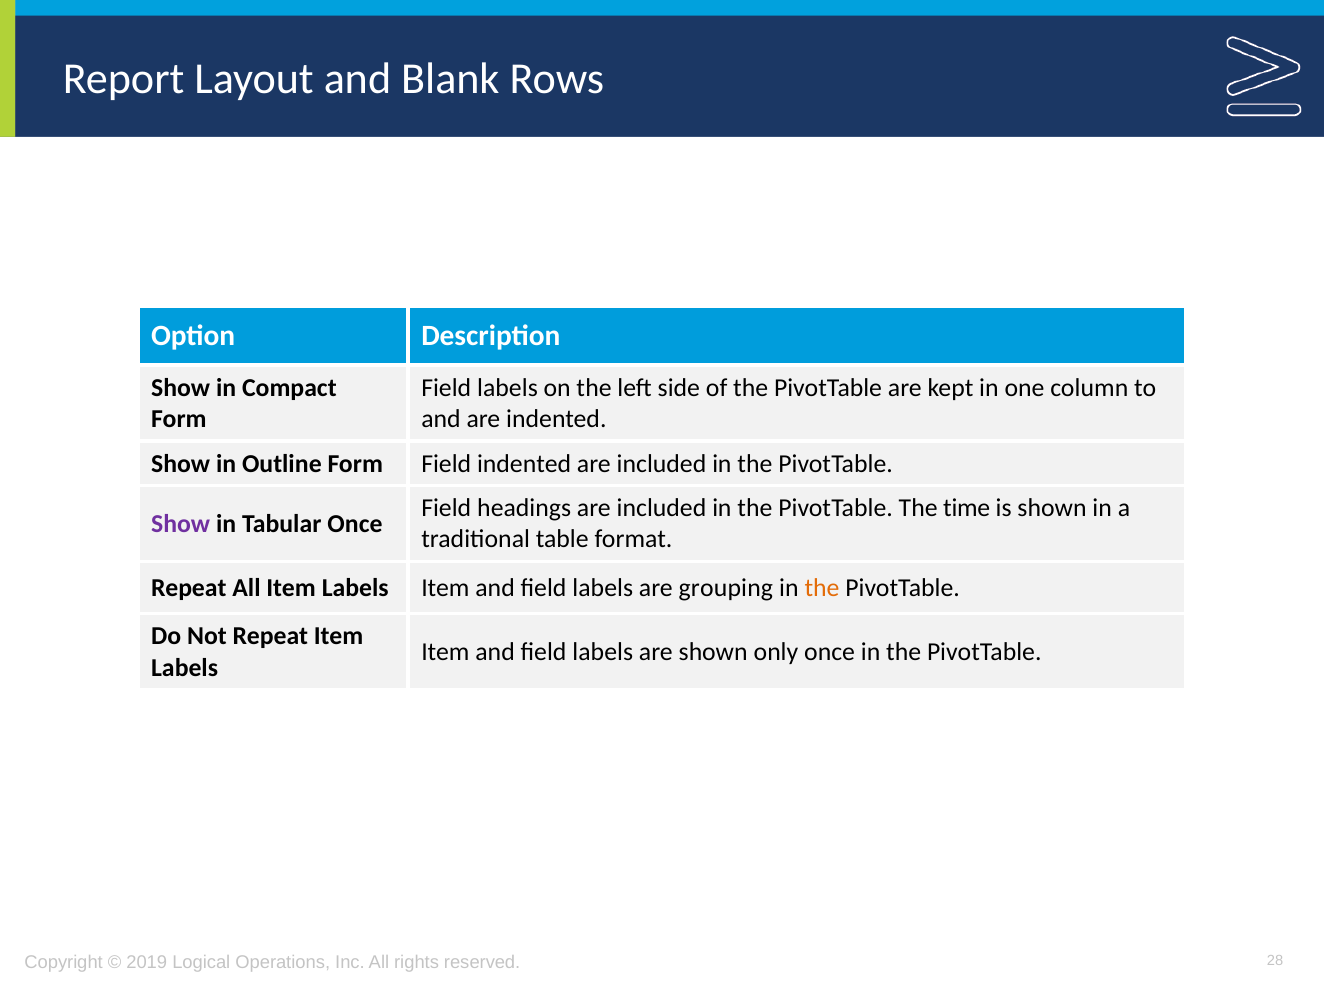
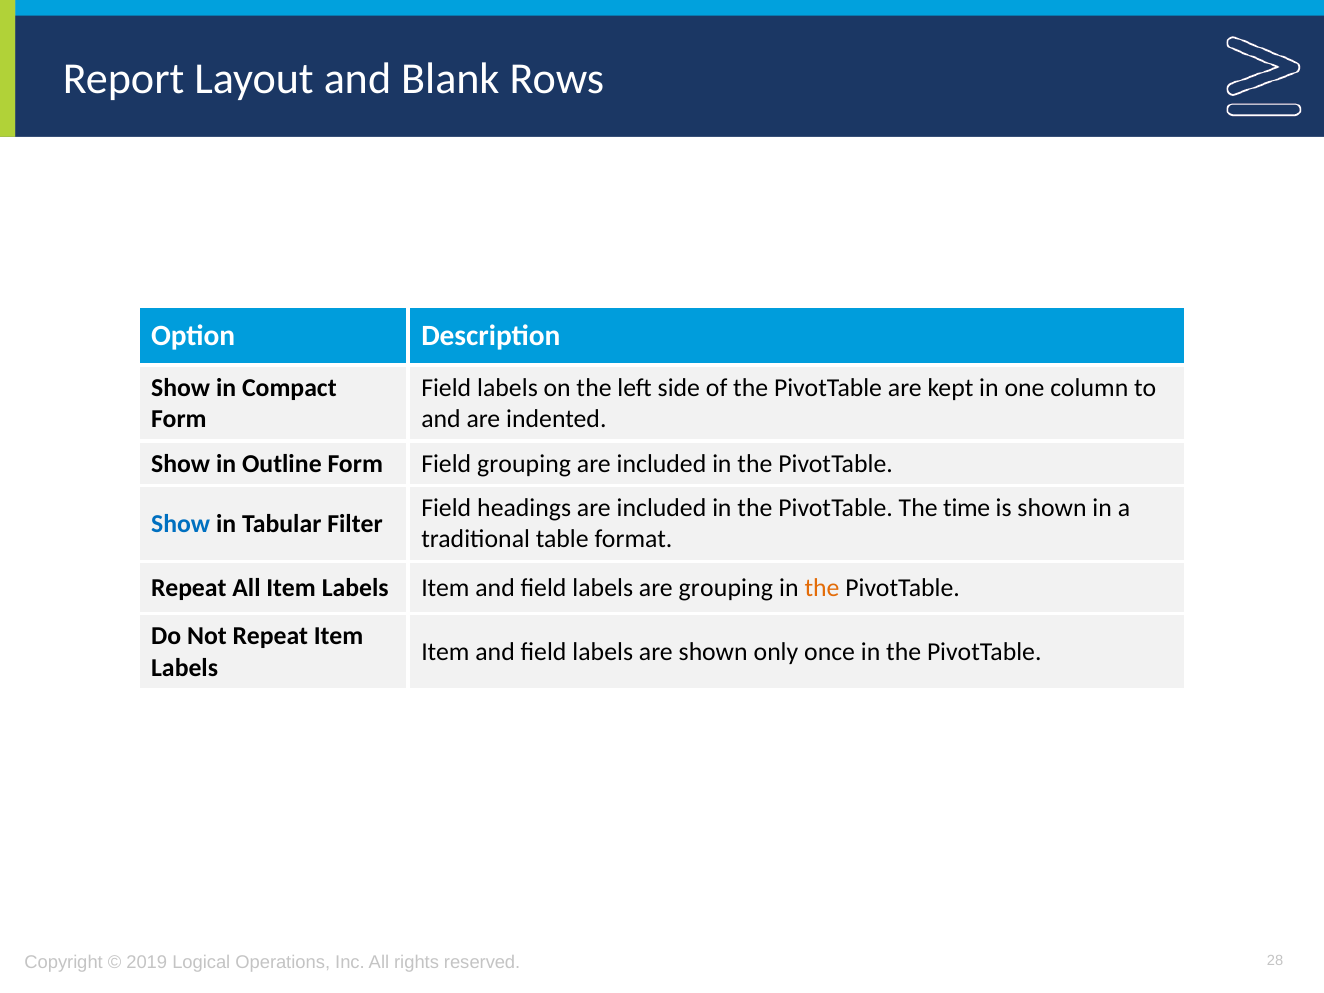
Field indented: indented -> grouping (524, 464)
Show colour: purple -> blue (181, 524)
Tabular Once: Once -> Filter (355, 524)
